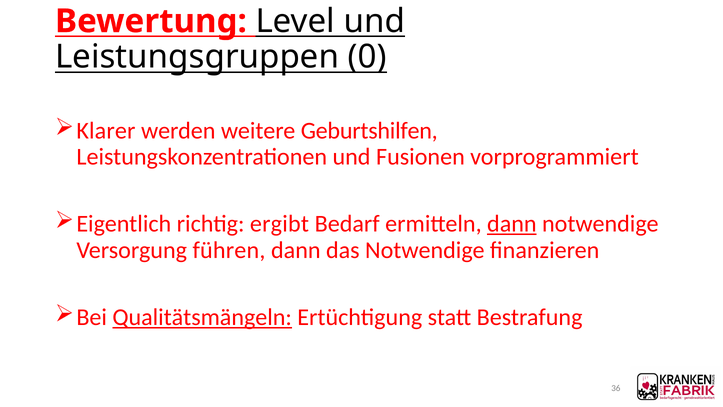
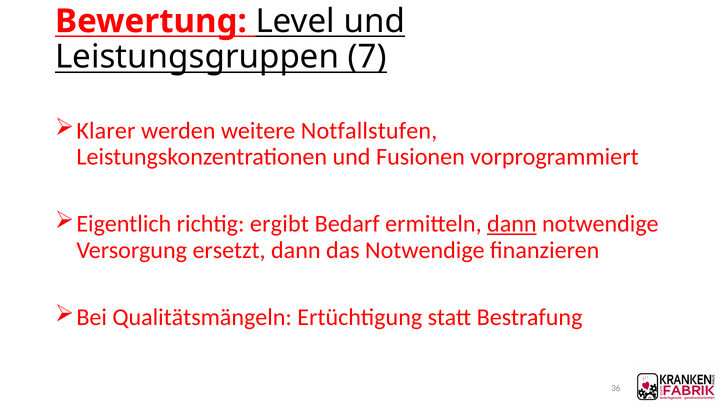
0: 0 -> 7 (367, 57)
Geburtshilfen: Geburtshilfen -> Notfallstufen (369, 131)
führen: führen -> ersetzt (229, 250)
Qualitätsmängeln underline: present -> none (202, 317)
